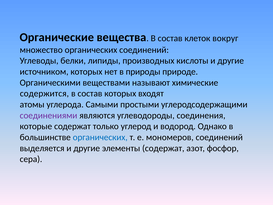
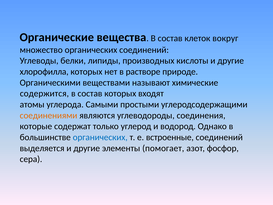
источником: источником -> хлорофилла (44, 72)
природы: природы -> растворе (143, 72)
соединениями colour: purple -> orange (49, 115)
мономеров: мономеров -> встроенные (170, 137)
элементы содержат: содержат -> помогает (163, 148)
